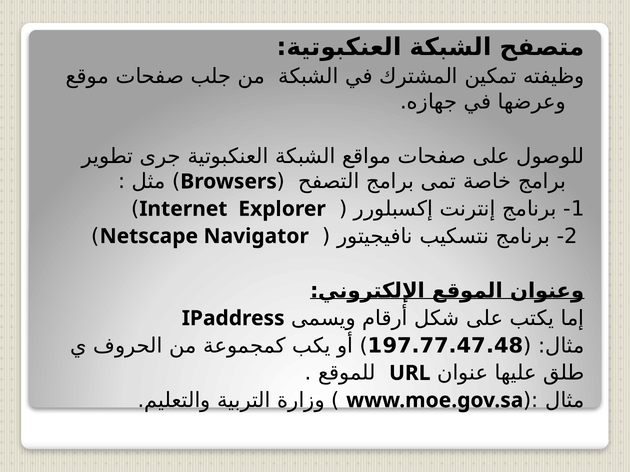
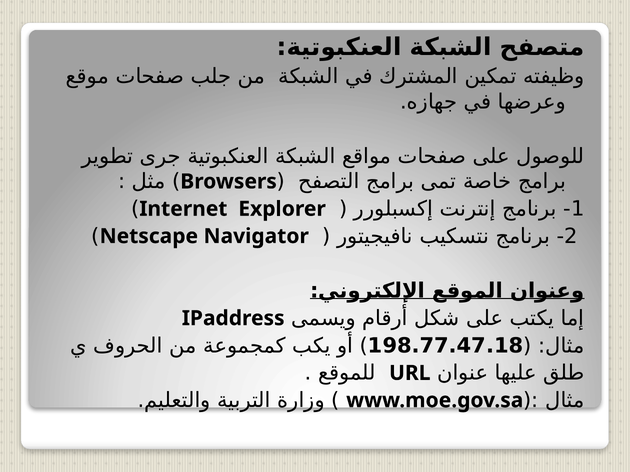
197.77.47.48: 197.77.47.48 -> 198.77.47.18 (446, 346)
